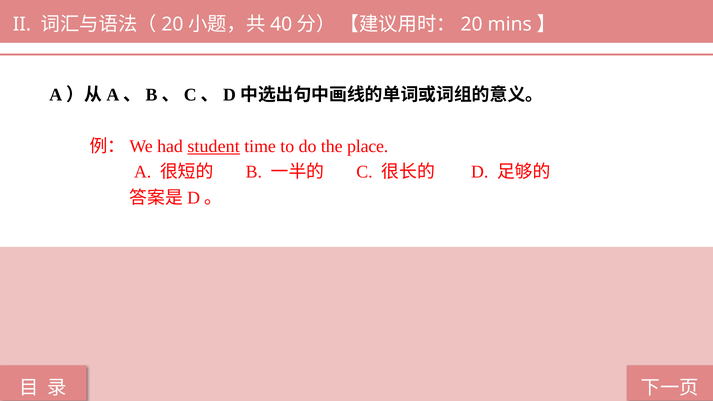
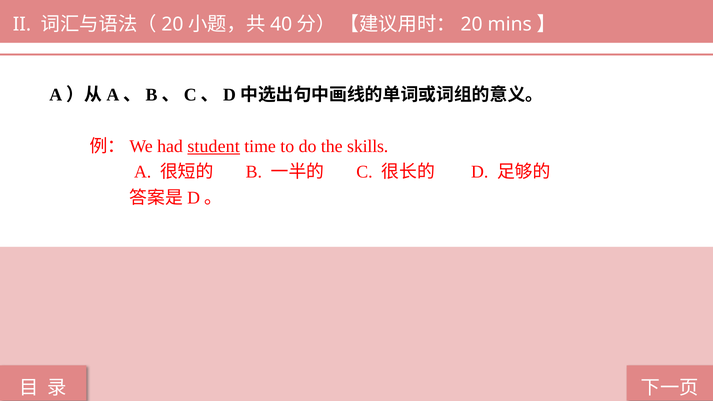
place: place -> skills (368, 146)
